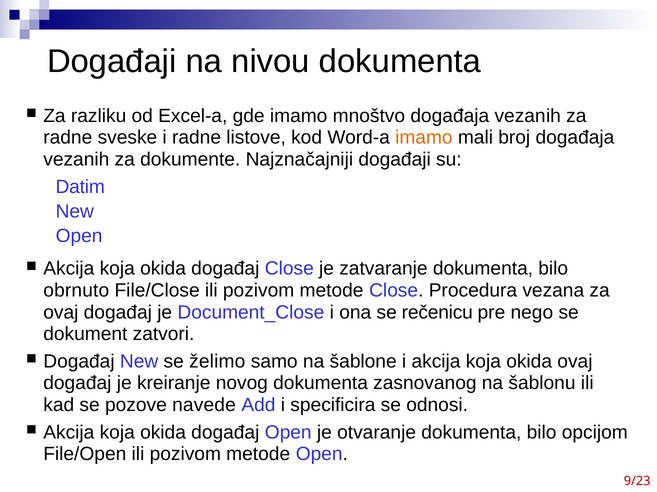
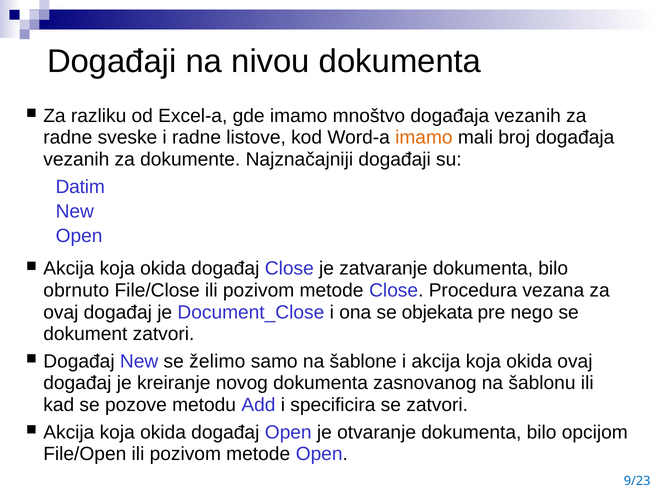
rečenicu: rečenicu -> objekata (437, 313)
navede: navede -> metodu (204, 406)
se odnosi: odnosi -> zatvori (437, 406)
9/23 colour: red -> blue (637, 482)
